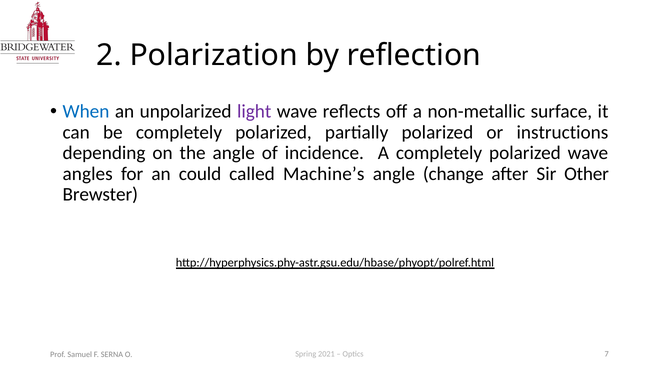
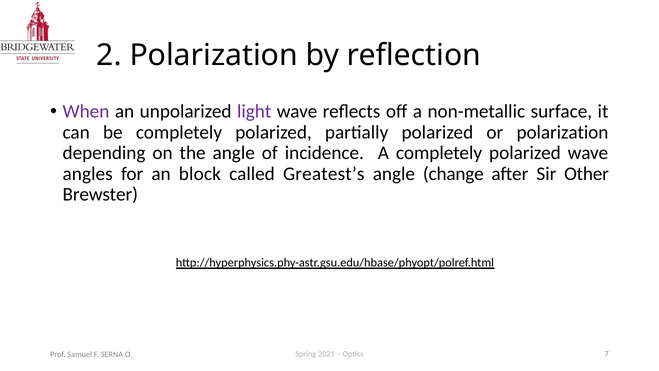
When colour: blue -> purple (86, 111)
or instructions: instructions -> polarization (562, 132)
could: could -> block (200, 174)
Machine’s: Machine’s -> Greatest’s (324, 174)
